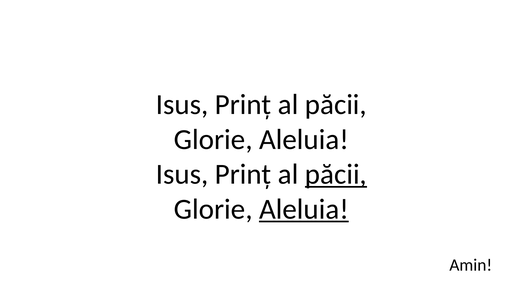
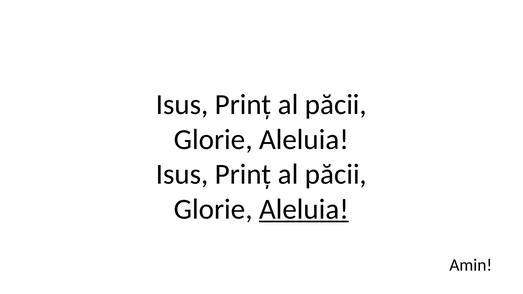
păcii underline: present -> none (336, 174)
